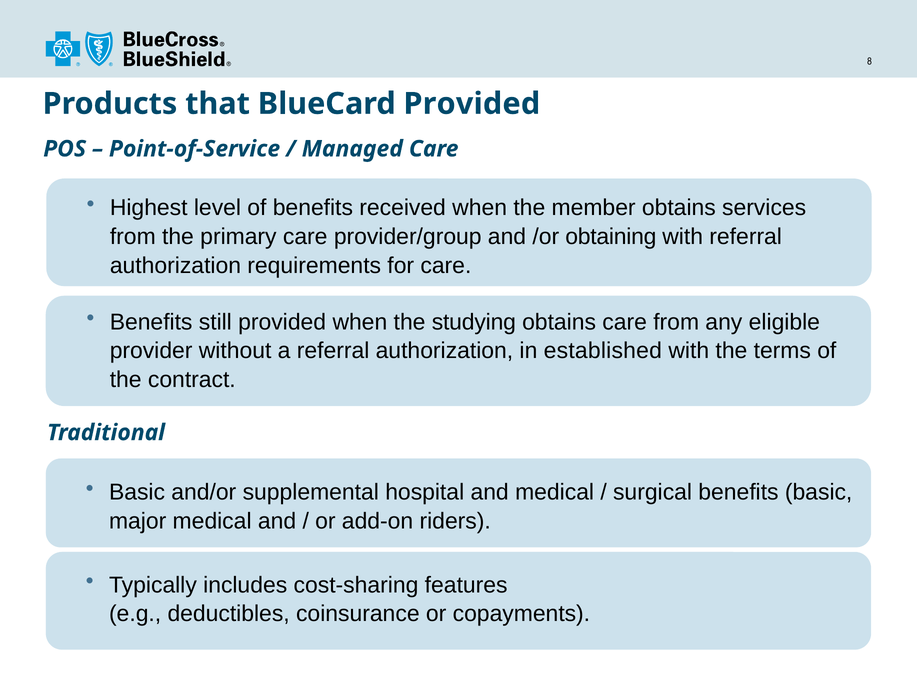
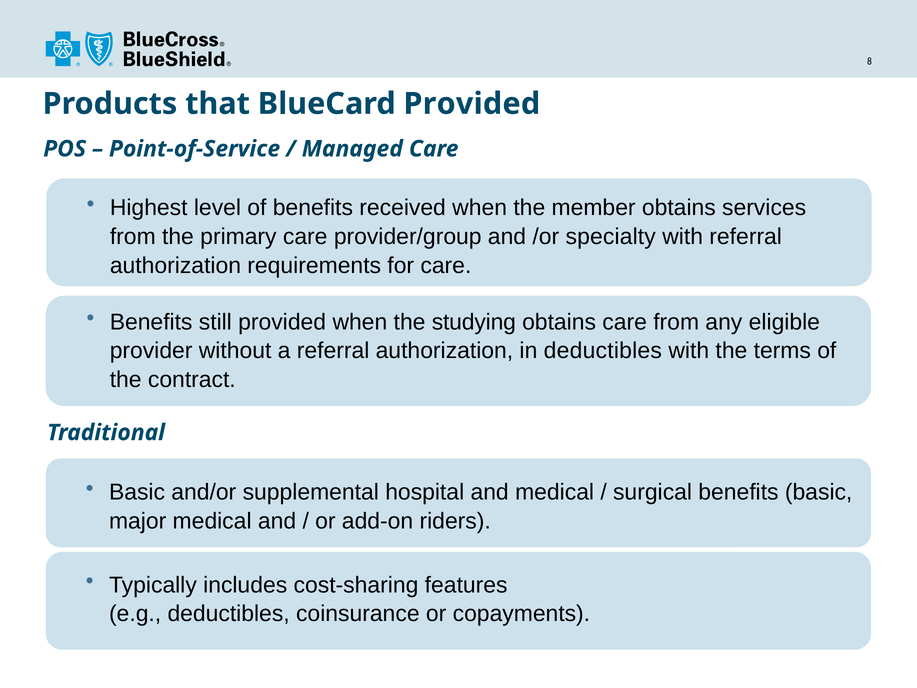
obtaining: obtaining -> specialty (611, 237)
in established: established -> deductibles (603, 351)
